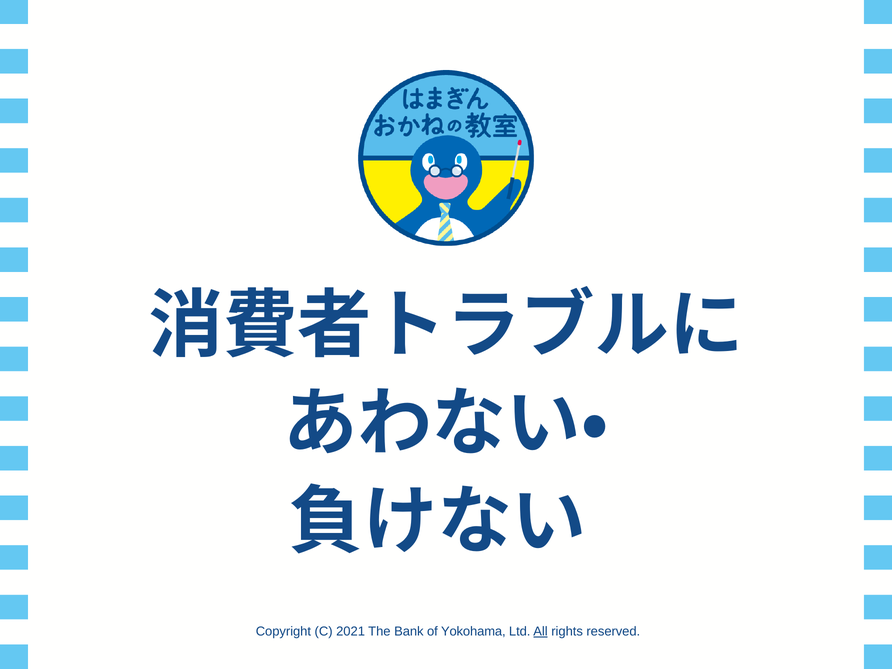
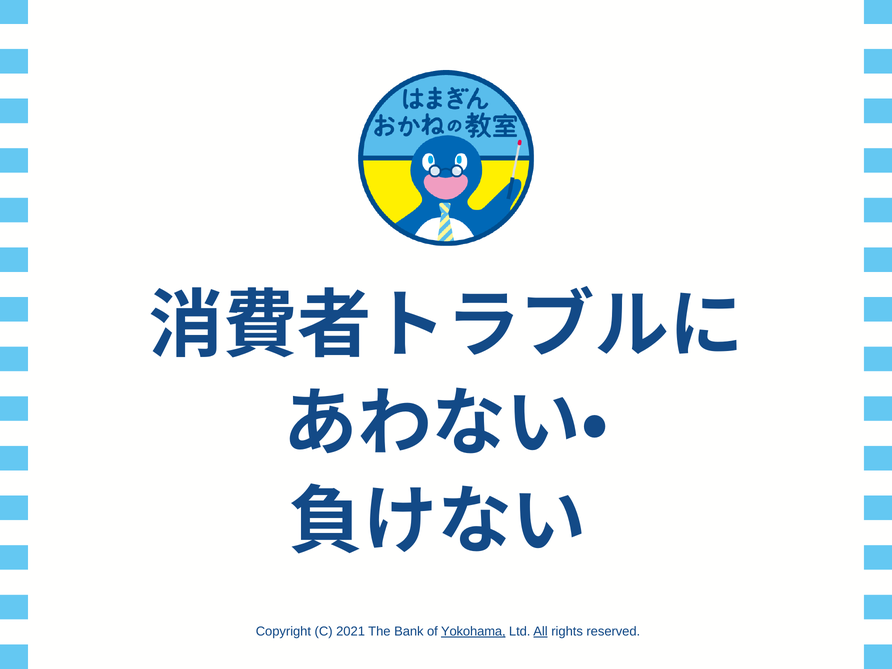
Yokohama underline: none -> present (473, 631)
